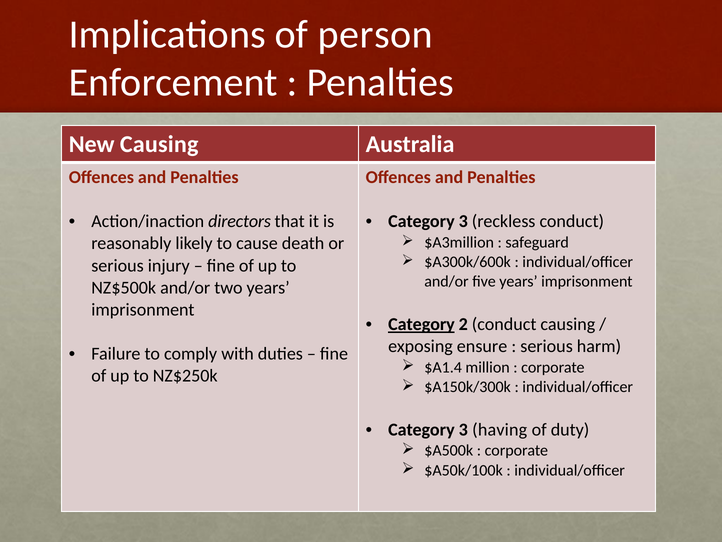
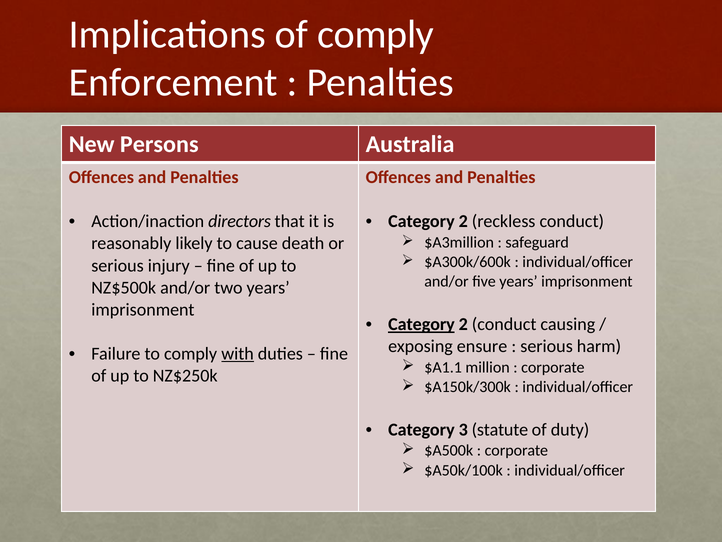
of person: person -> comply (376, 34)
New Causing: Causing -> Persons (159, 144)
3: 3 -> 2 (463, 221)
with underline: none -> present (238, 353)
$A1.4: $A1.4 -> $A1.1 (443, 367)
having: having -> statute (500, 429)
